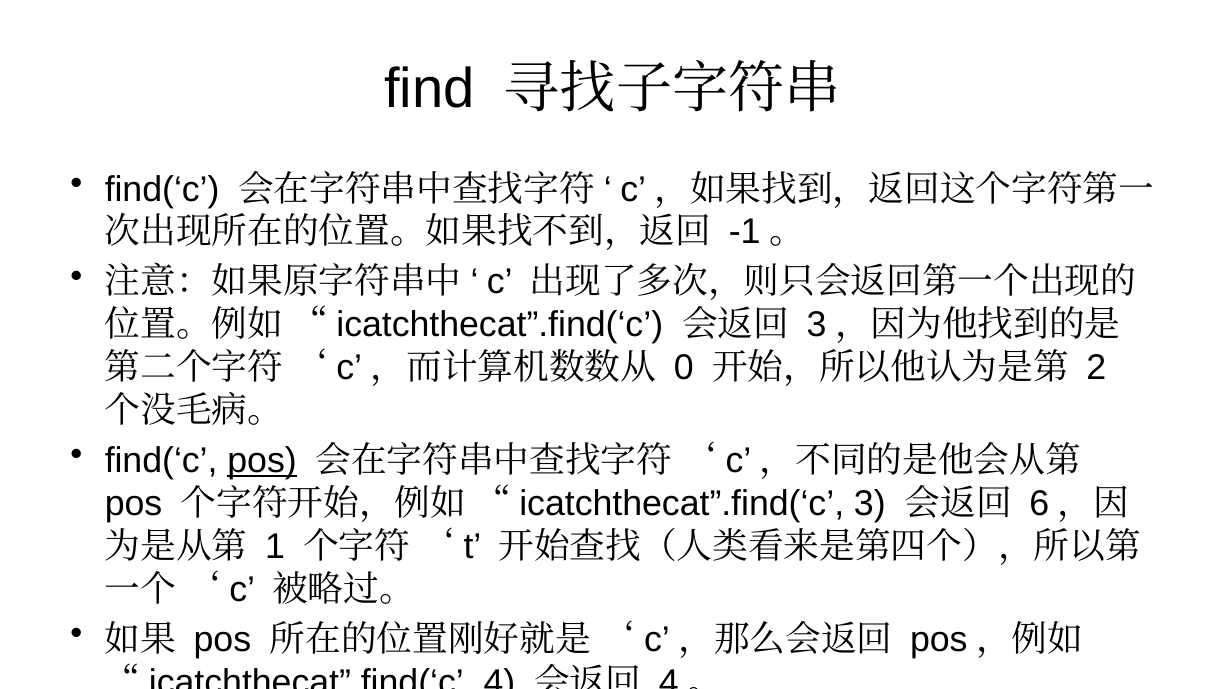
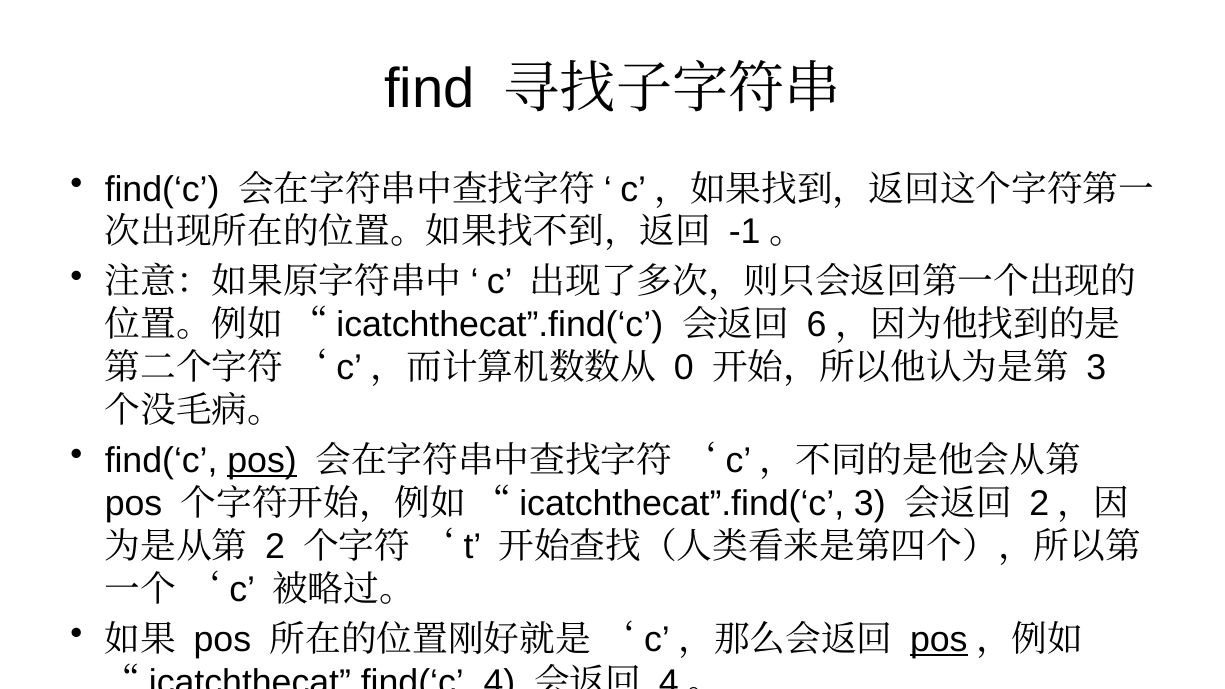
3: 3 -> 6 (817, 325)
2: 2 -> 3 (1096, 368)
6: 6 -> 2 (1039, 504)
1: 1 -> 2 (275, 547)
pos underline: none -> present (939, 640)
